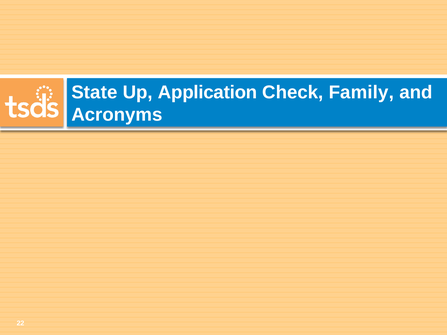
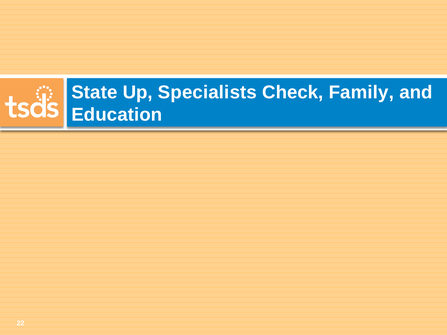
Application: Application -> Specialists (207, 93)
Acronyms: Acronyms -> Education (117, 115)
